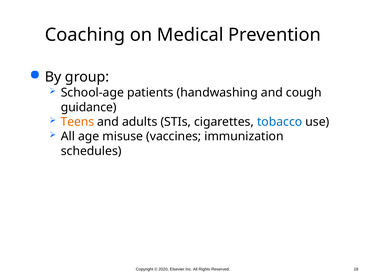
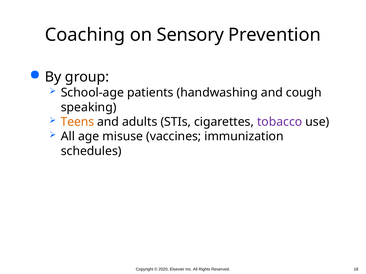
Medical: Medical -> Sensory (190, 35)
guidance: guidance -> speaking (89, 107)
tobacco colour: blue -> purple (280, 122)
